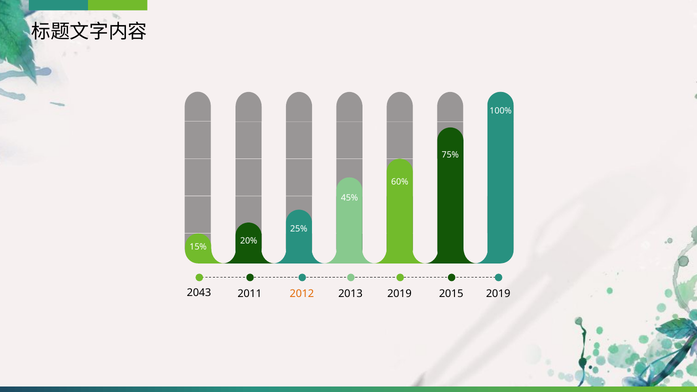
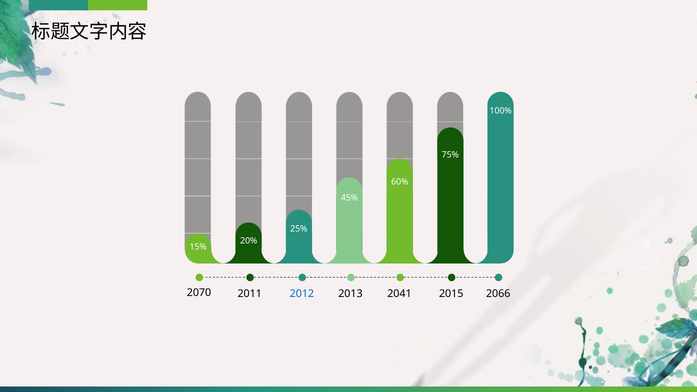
2043: 2043 -> 2070 (199, 293)
2012 colour: orange -> blue (302, 294)
2013 2019: 2019 -> 2041 (399, 294)
2015 2019: 2019 -> 2066 (498, 294)
